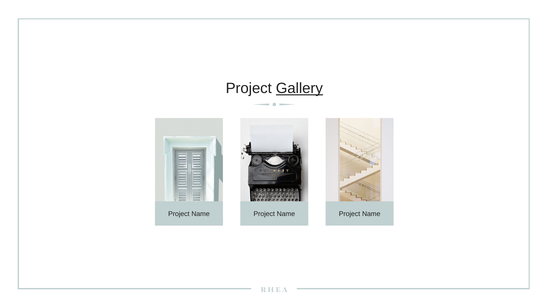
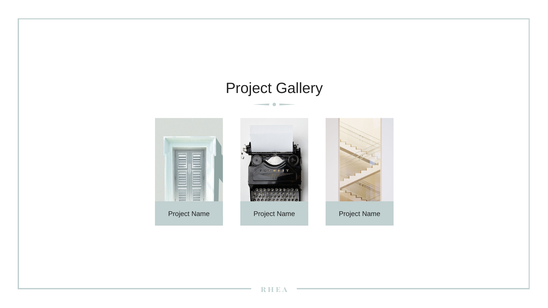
Gallery underline: present -> none (299, 88)
